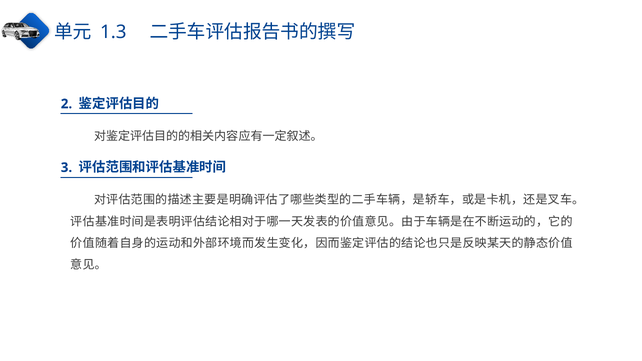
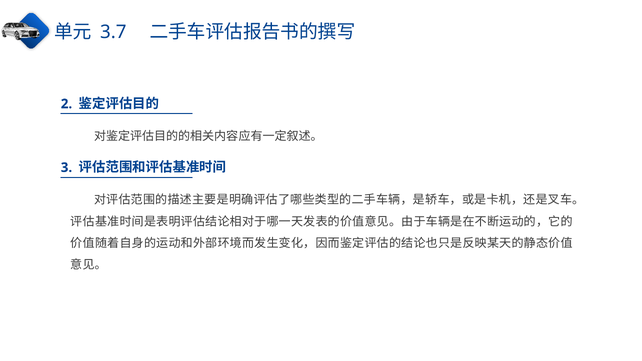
1.3: 1.3 -> 3.7 (113, 32)
